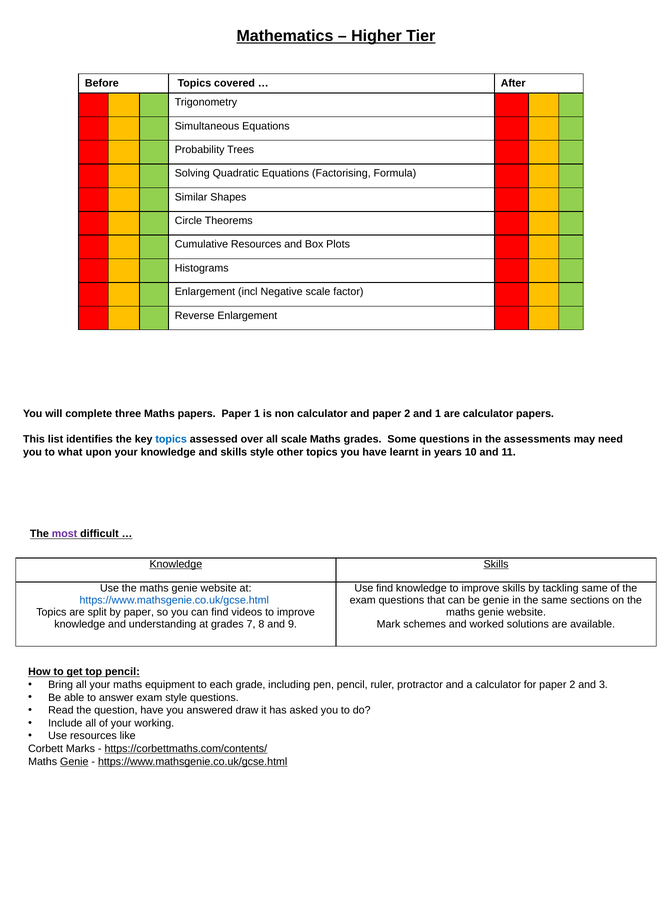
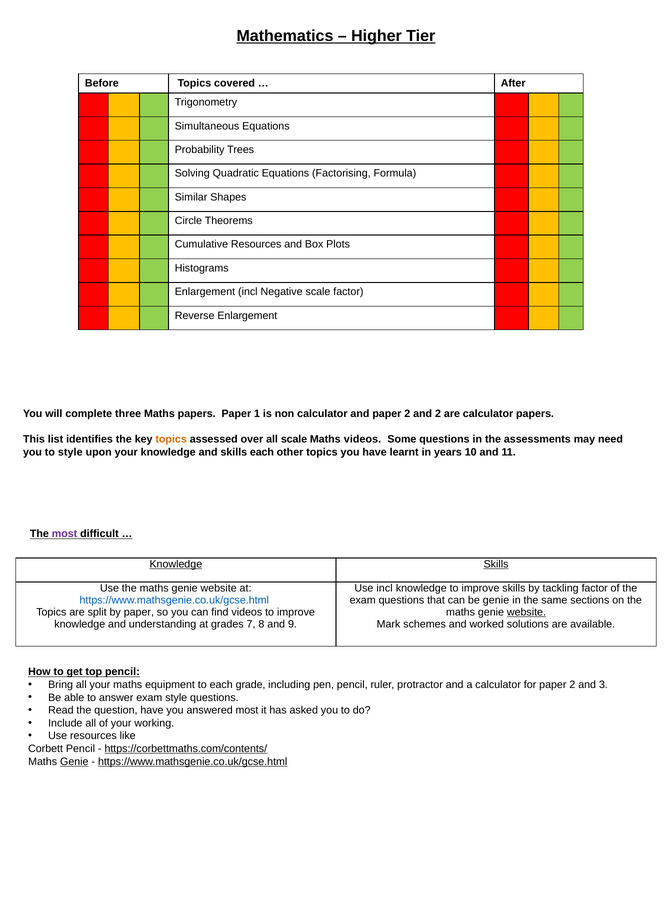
and 1: 1 -> 2 (438, 413)
topics colour: blue -> orange (171, 439)
Maths grades: grades -> videos (363, 439)
to what: what -> style (70, 451)
skills style: style -> each (262, 451)
Use find: find -> incl (385, 588)
tackling same: same -> factor (595, 588)
website underline: none -> present (526, 611)
answered draw: draw -> most (247, 710)
Corbett Marks: Marks -> Pencil (80, 748)
